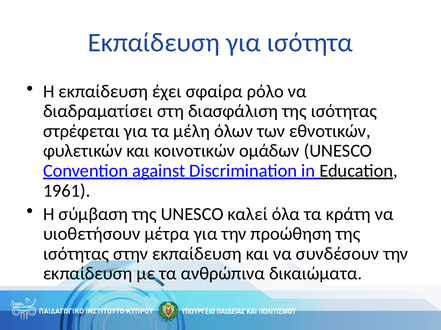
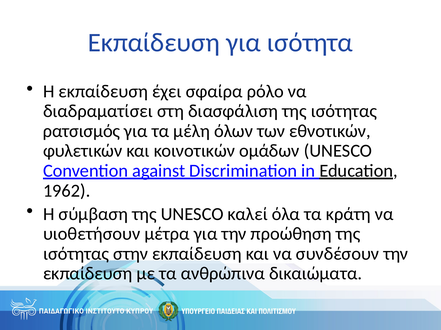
στρέφεται: στρέφεται -> ρατσισμός (81, 131)
1961: 1961 -> 1962 (67, 191)
